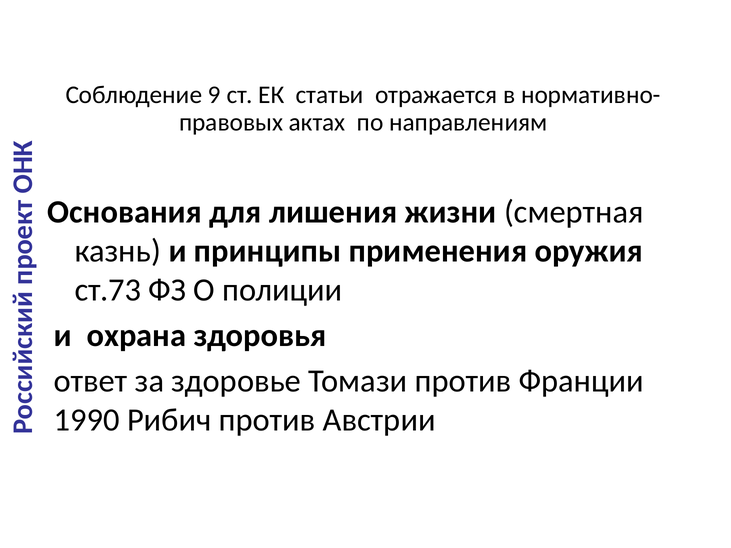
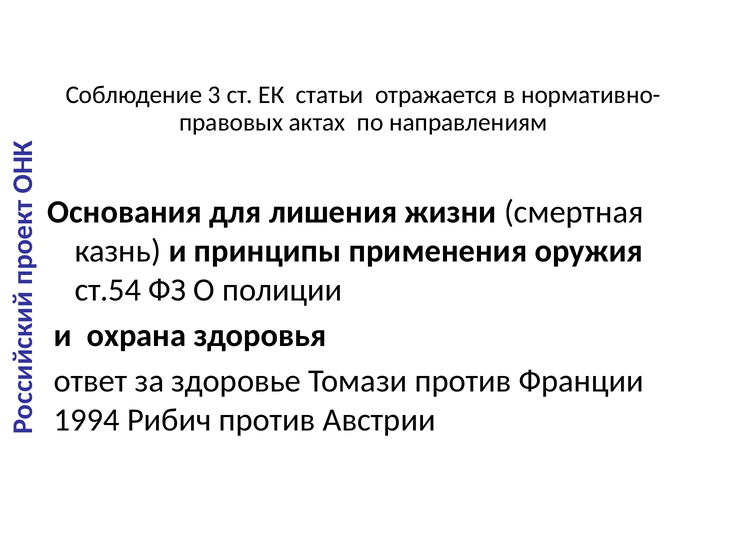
9: 9 -> 3 (214, 95)
ст.73: ст.73 -> ст.54 (108, 290)
1990: 1990 -> 1994 (87, 420)
